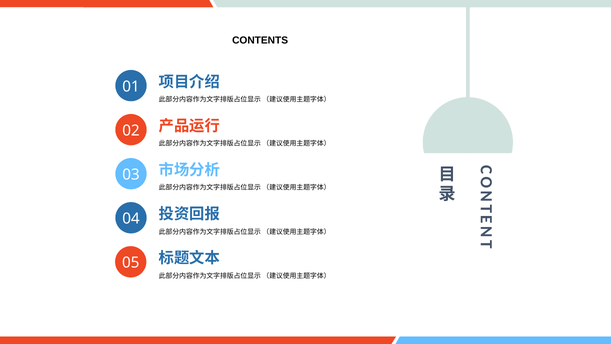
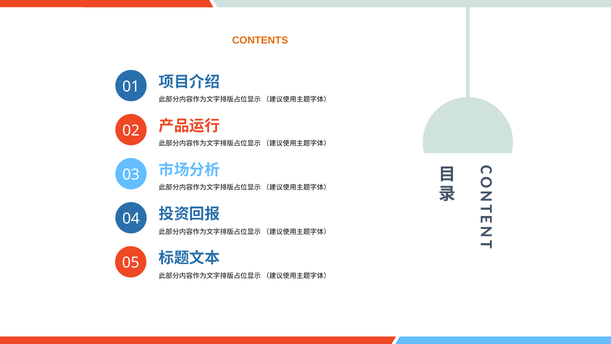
CONTENTS colour: black -> orange (260, 40)
